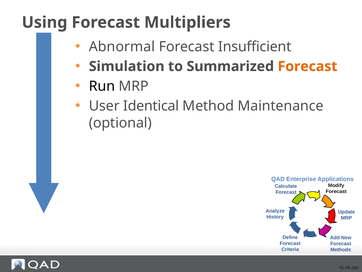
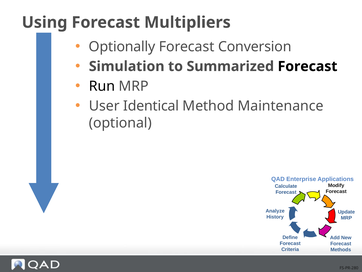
Abnormal: Abnormal -> Optionally (122, 47)
Insufficient: Insufficient -> Conversion (255, 47)
Forecast colour: orange -> black (308, 66)
